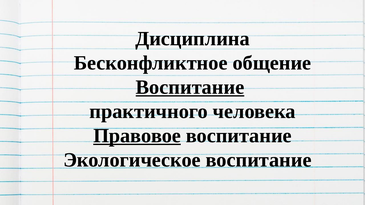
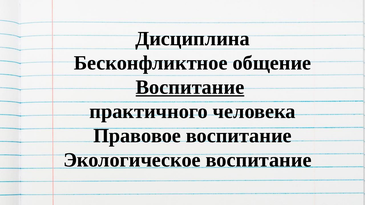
Правовое underline: present -> none (137, 136)
